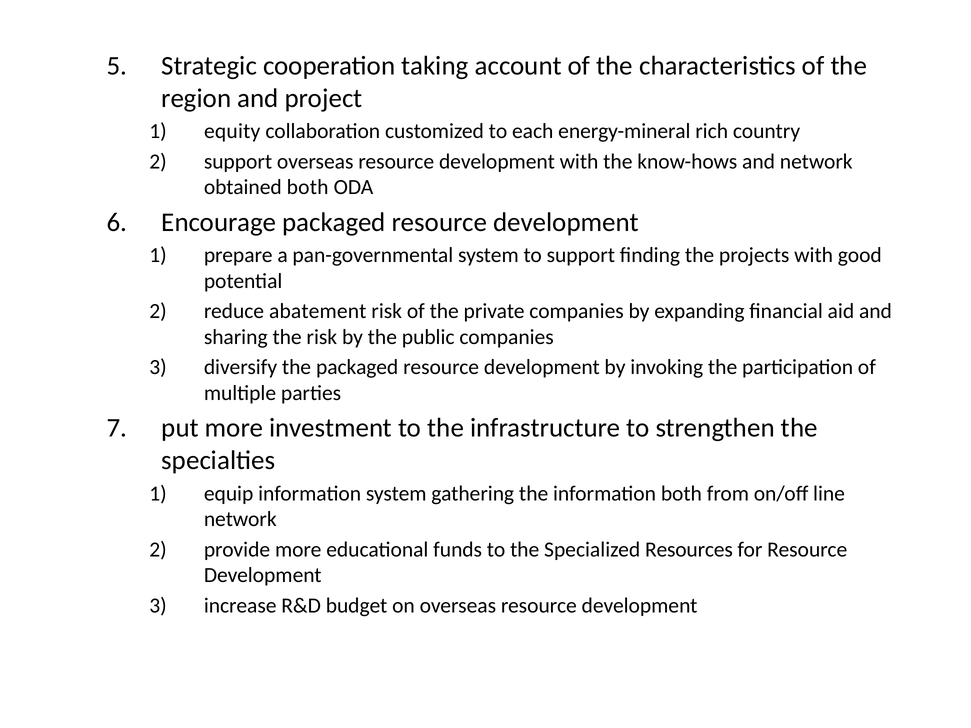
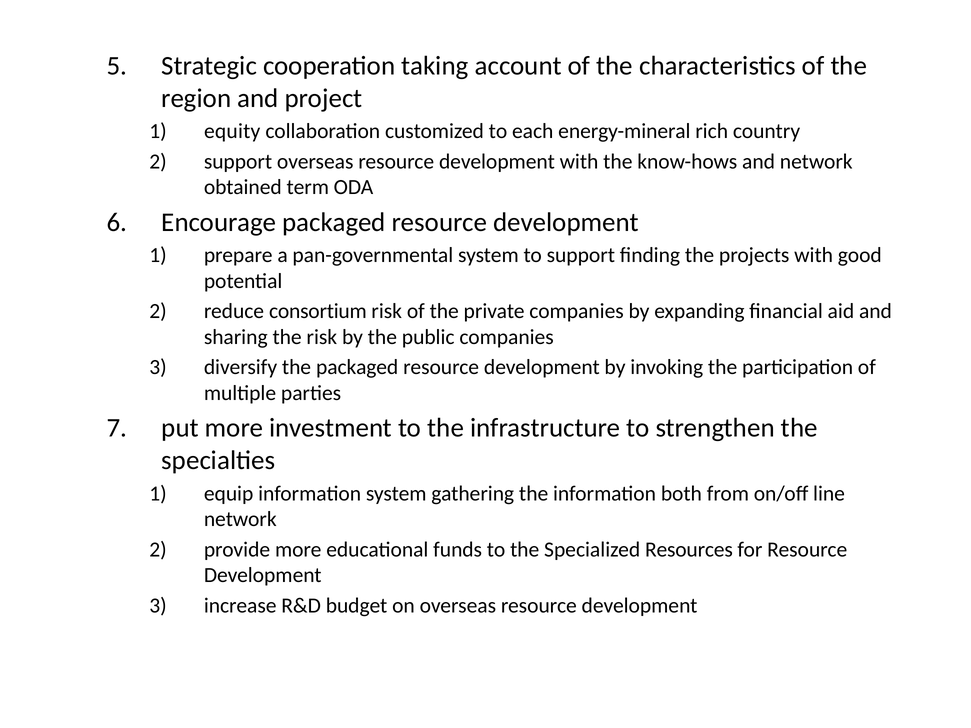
obtained both: both -> term (308, 187)
abatement: abatement -> consortium (318, 311)
